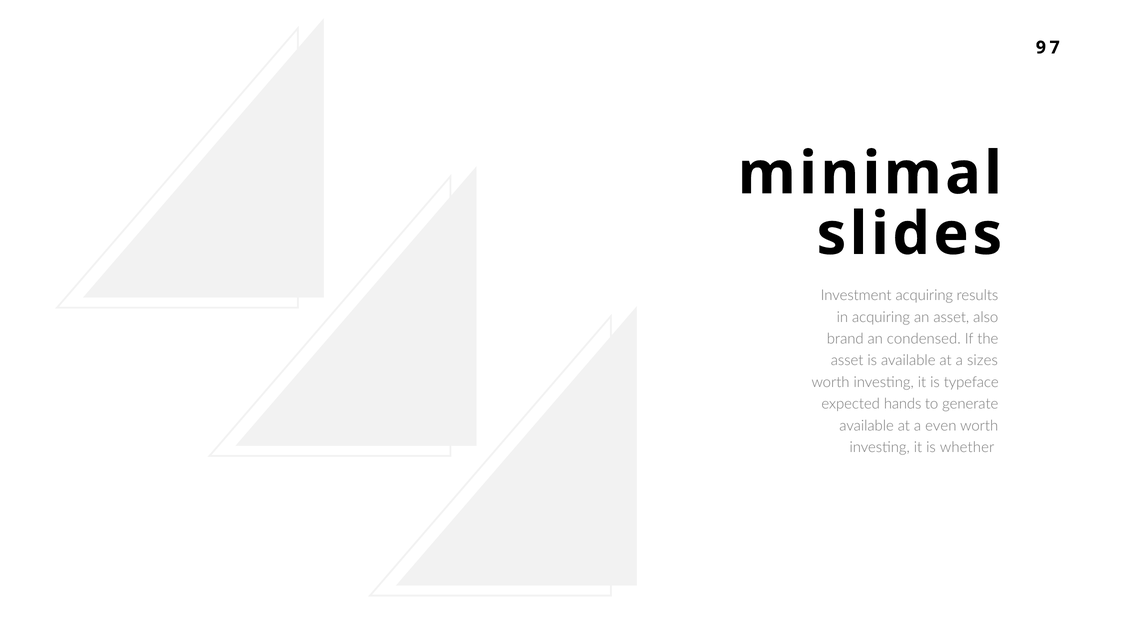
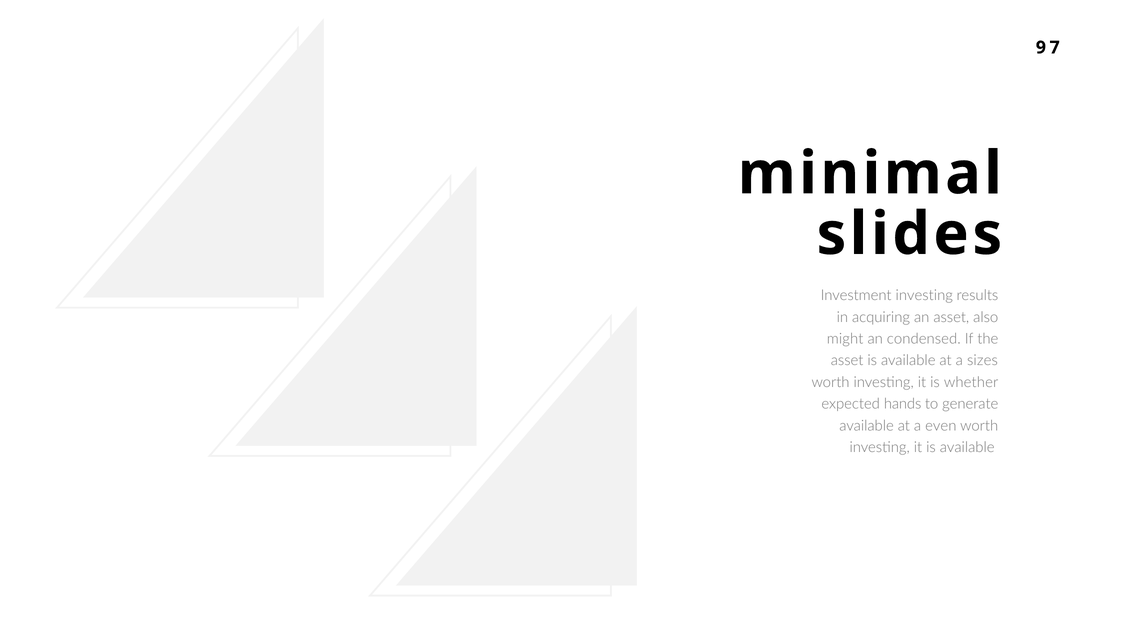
Investment acquiring: acquiring -> investing (924, 295)
brand: brand -> might (845, 339)
typeface: typeface -> whether (971, 382)
it is whether: whether -> available (967, 447)
